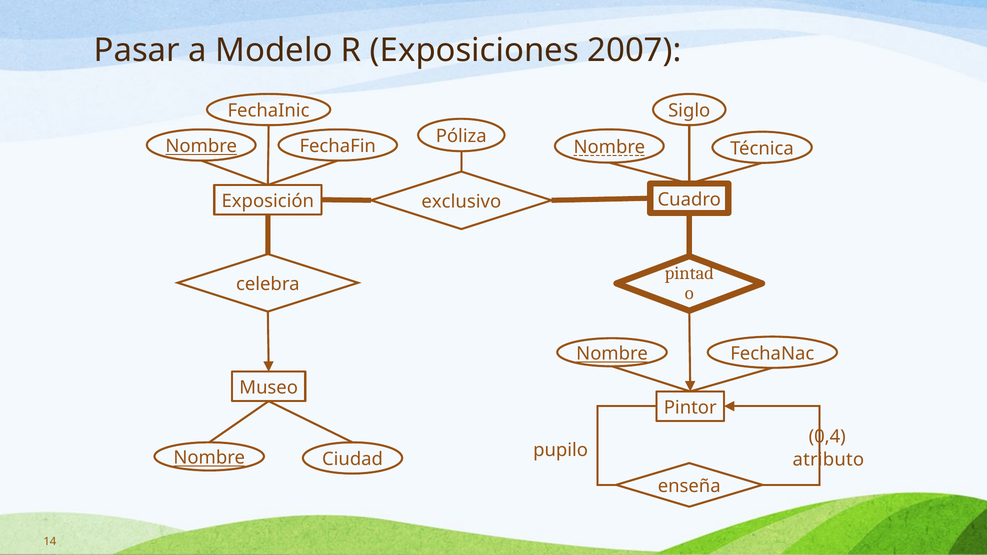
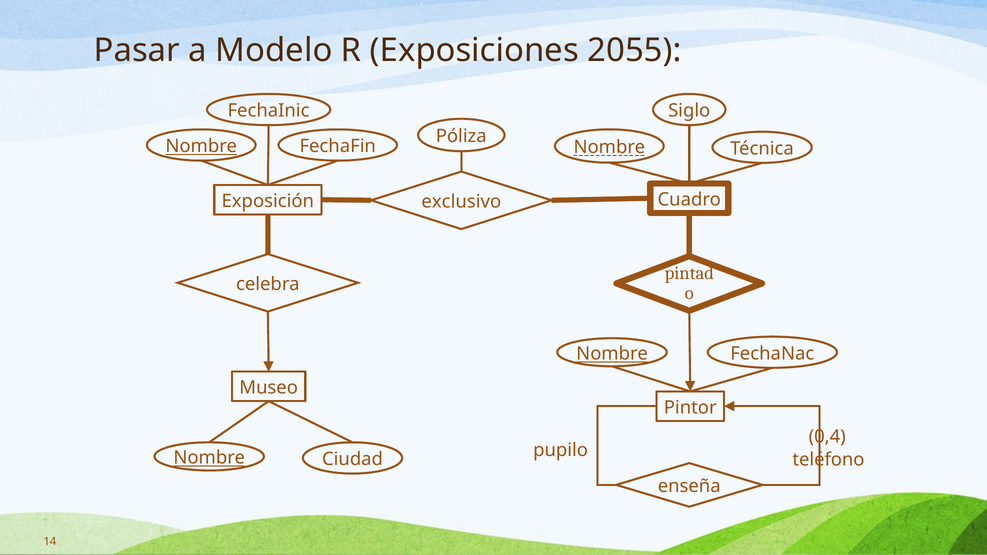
2007: 2007 -> 2055 (634, 51)
atributo: atributo -> teléfono (828, 460)
